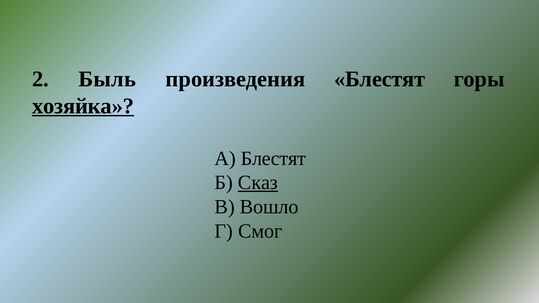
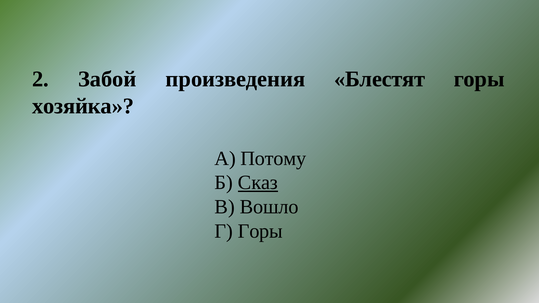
Быль: Быль -> Забой (107, 79)
хозяйка underline: present -> none (83, 106)
А Блестят: Блестят -> Потому (273, 158)
Г Смог: Смог -> Горы (260, 231)
